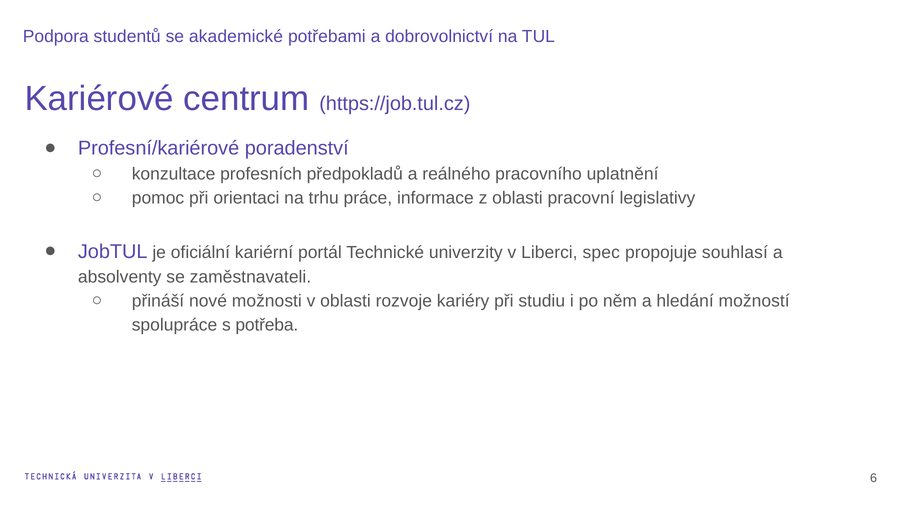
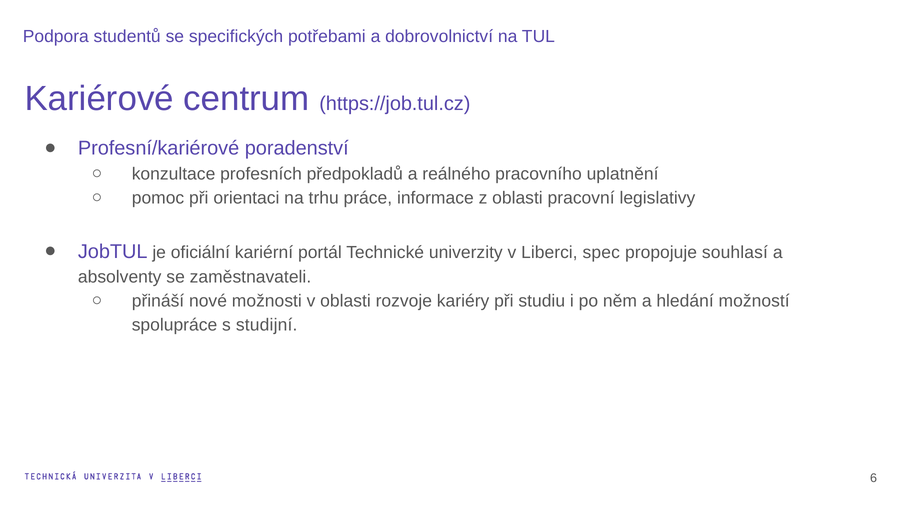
akademické: akademické -> specifických (236, 36)
potřeba: potřeba -> studijní (267, 325)
